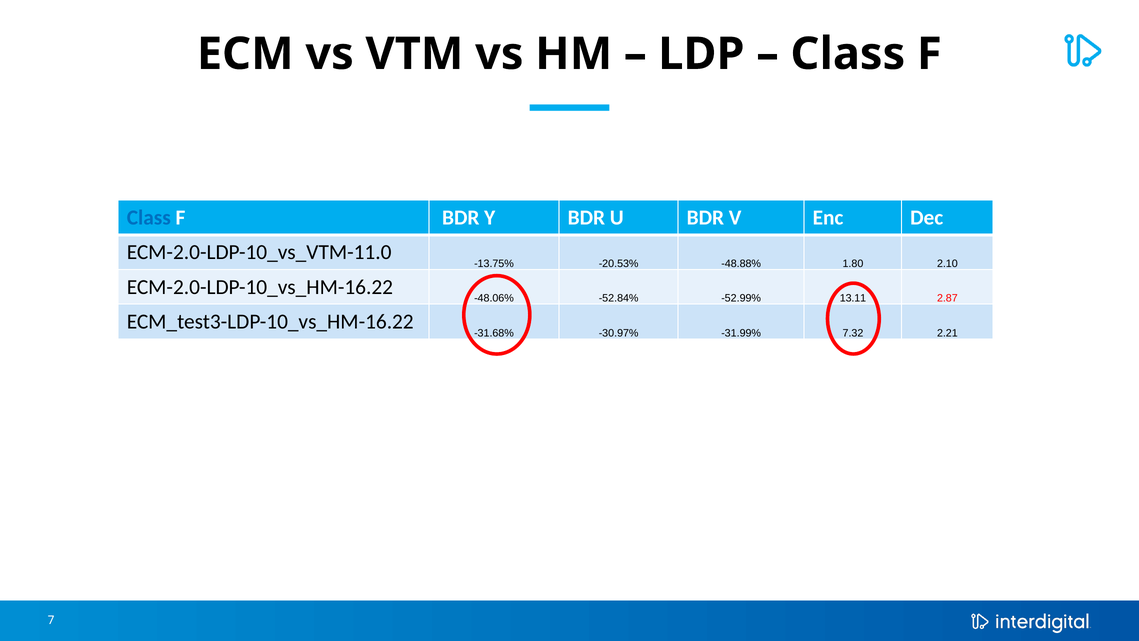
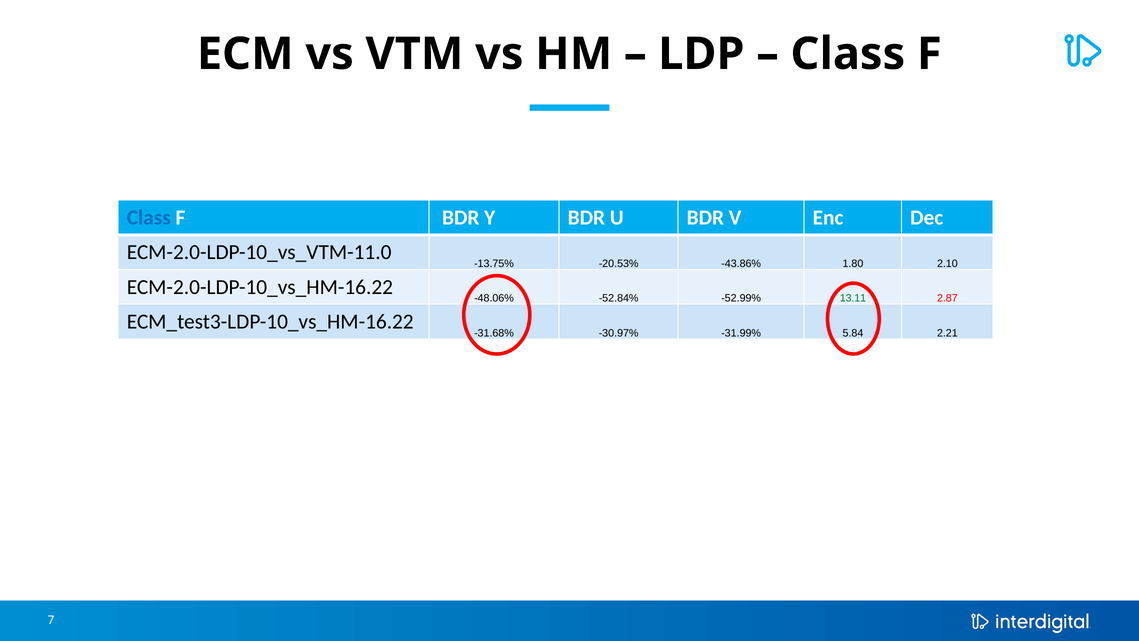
-48.88%: -48.88% -> -43.86% (741, 264)
13.11 colour: black -> green (853, 298)
7.32: 7.32 -> 5.84 (853, 333)
